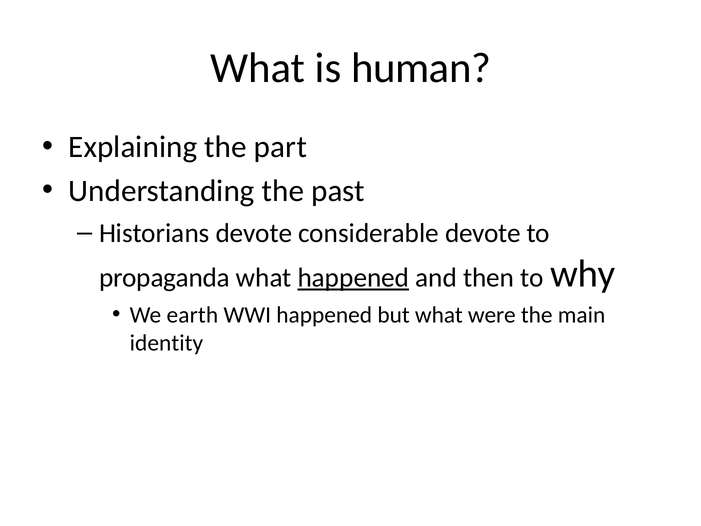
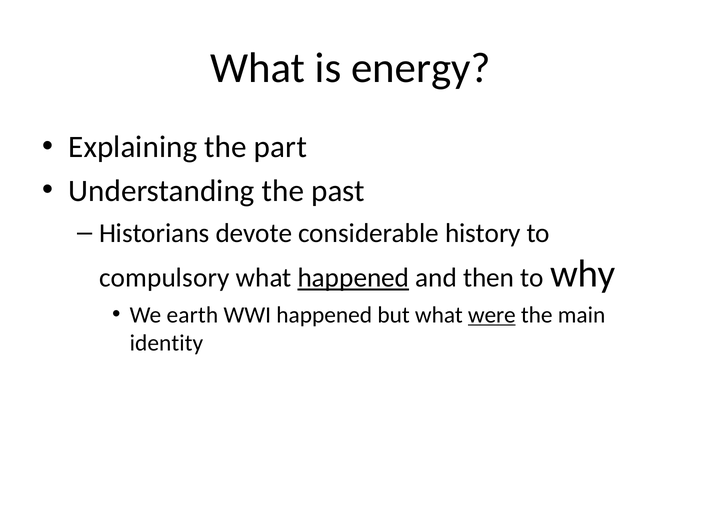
human: human -> energy (421, 68)
considerable devote: devote -> history (483, 233)
propaganda: propaganda -> compulsory (164, 278)
were underline: none -> present (492, 315)
